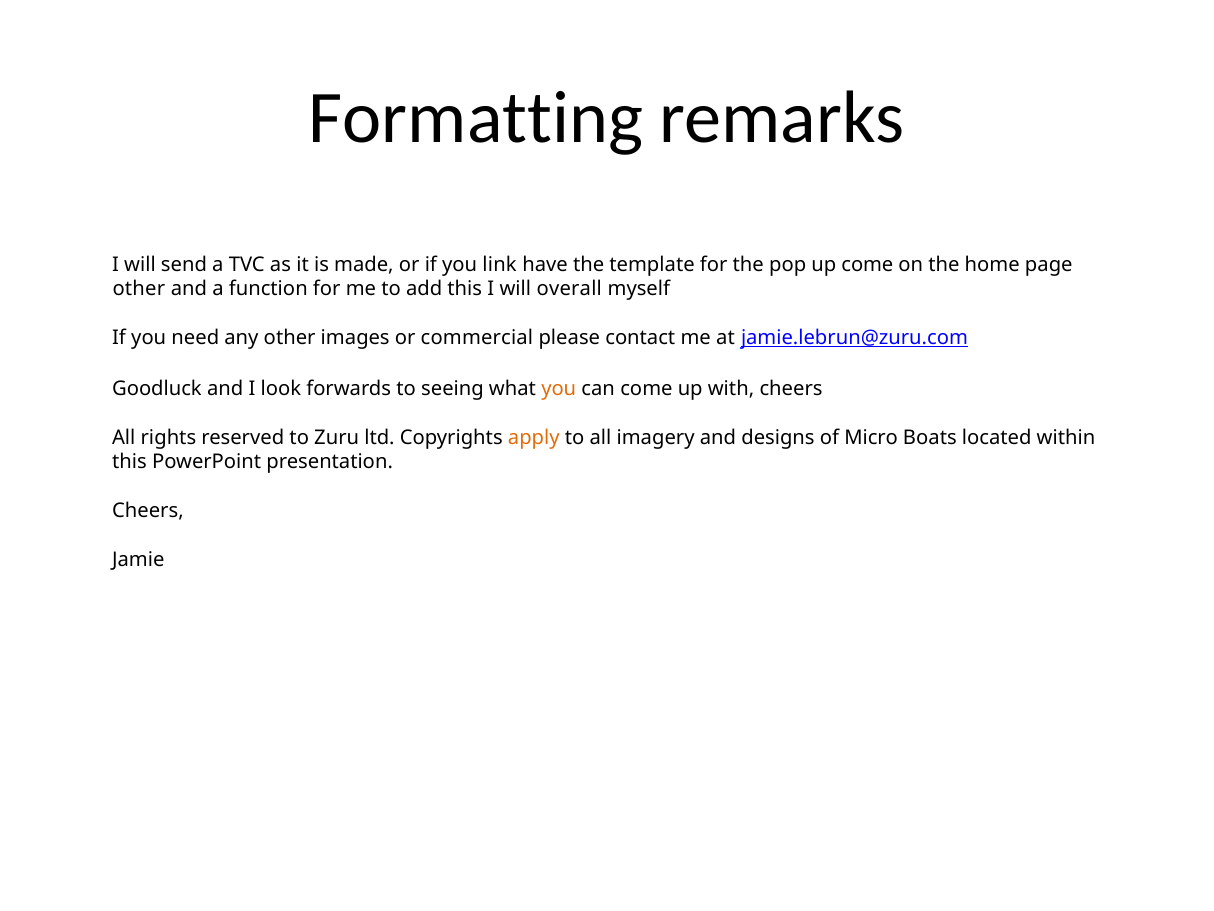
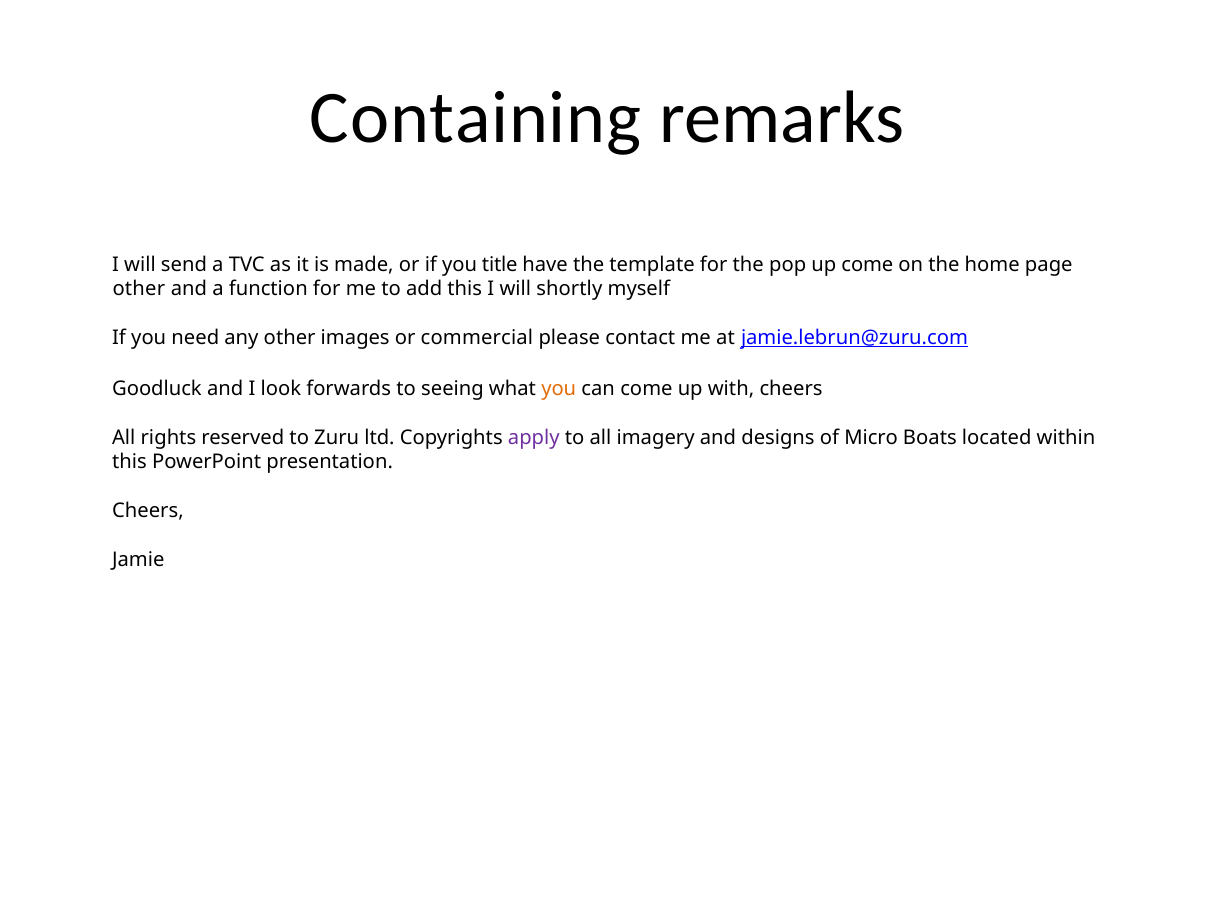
Formatting: Formatting -> Containing (476, 118)
link: link -> title (500, 264)
overall: overall -> shortly (569, 289)
apply colour: orange -> purple (534, 438)
